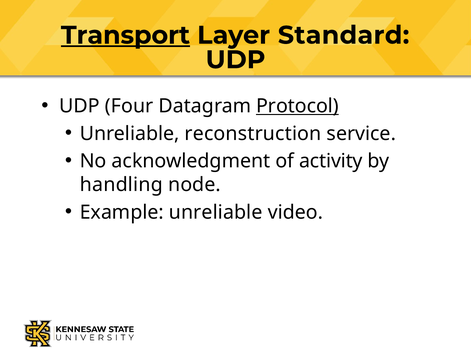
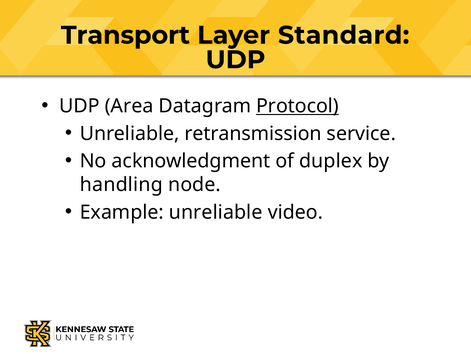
Transport underline: present -> none (125, 35)
Four: Four -> Area (129, 106)
reconstruction: reconstruction -> retransmission (253, 133)
activity: activity -> duplex (331, 161)
